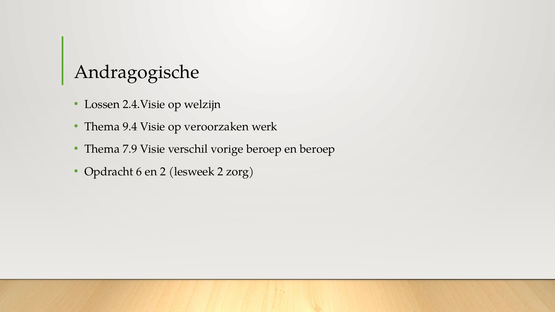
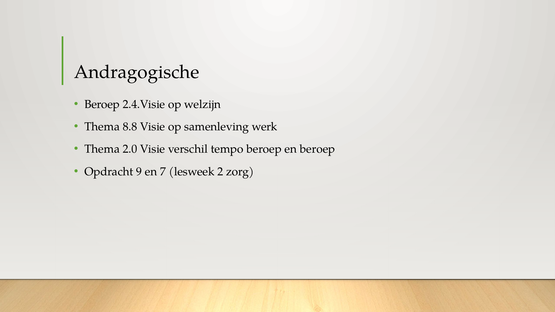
Lossen: Lossen -> Beroep (102, 104)
9.4: 9.4 -> 8.8 (130, 127)
veroorzaken: veroorzaken -> samenleving (217, 127)
7.9: 7.9 -> 2.0 (130, 149)
vorige: vorige -> tempo (227, 149)
6: 6 -> 9 (139, 172)
en 2: 2 -> 7 (163, 172)
